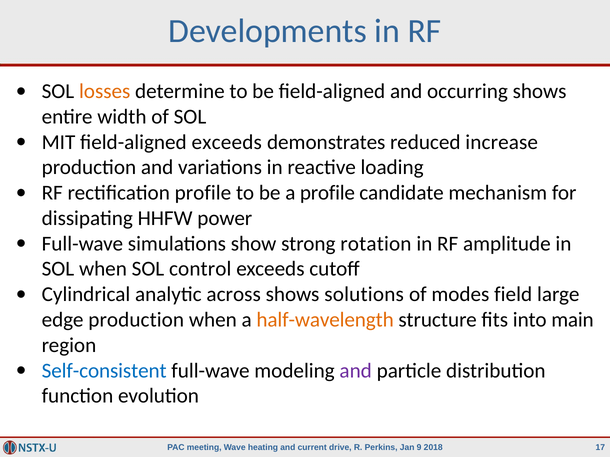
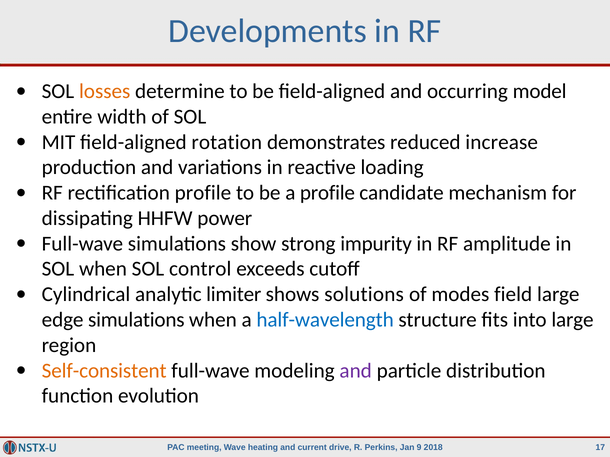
occurring shows: shows -> model (540, 91)
field-aligned exceeds: exceeds -> rotation (227, 142)
rotation: rotation -> impurity (376, 244)
across: across -> limiter (234, 295)
edge production: production -> simulations (136, 320)
half-wavelength colour: orange -> blue (325, 320)
into main: main -> large (572, 320)
Self-consistent colour: blue -> orange (104, 371)
